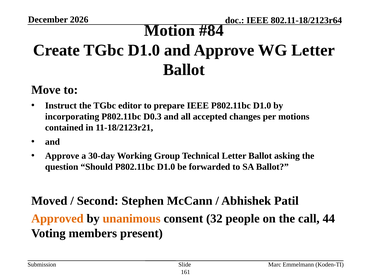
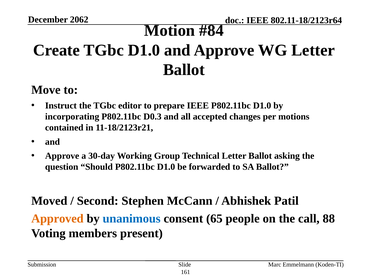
2026: 2026 -> 2062 (79, 20)
unanimous colour: orange -> blue (132, 219)
32: 32 -> 65 (214, 219)
44: 44 -> 88 (329, 219)
